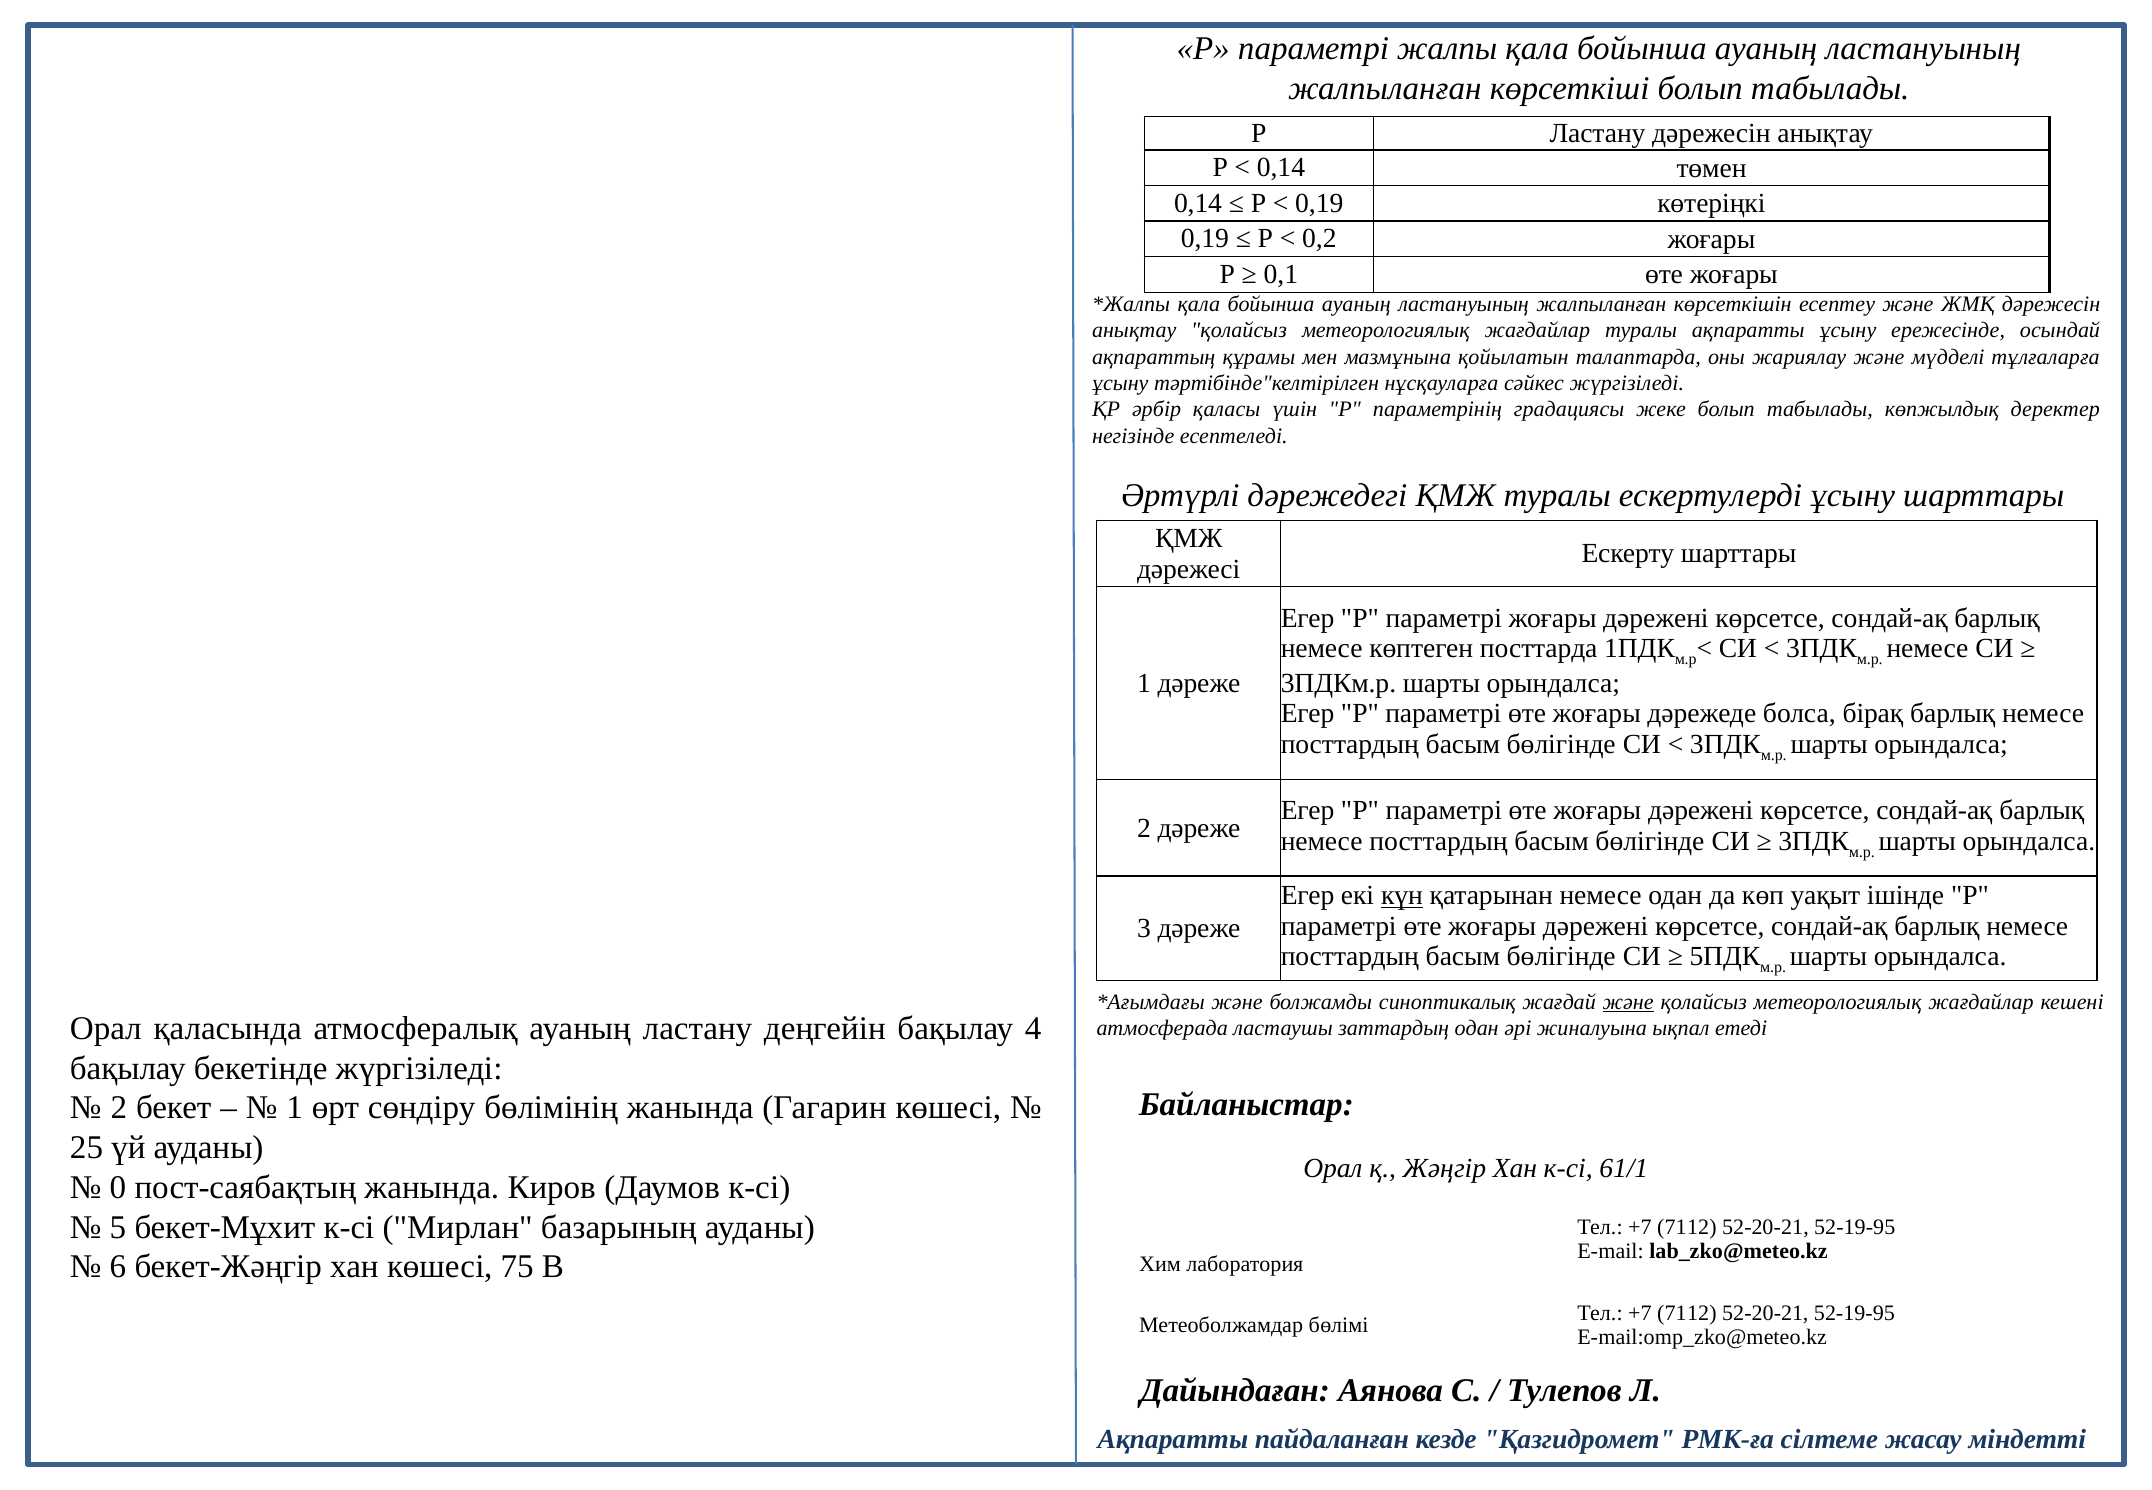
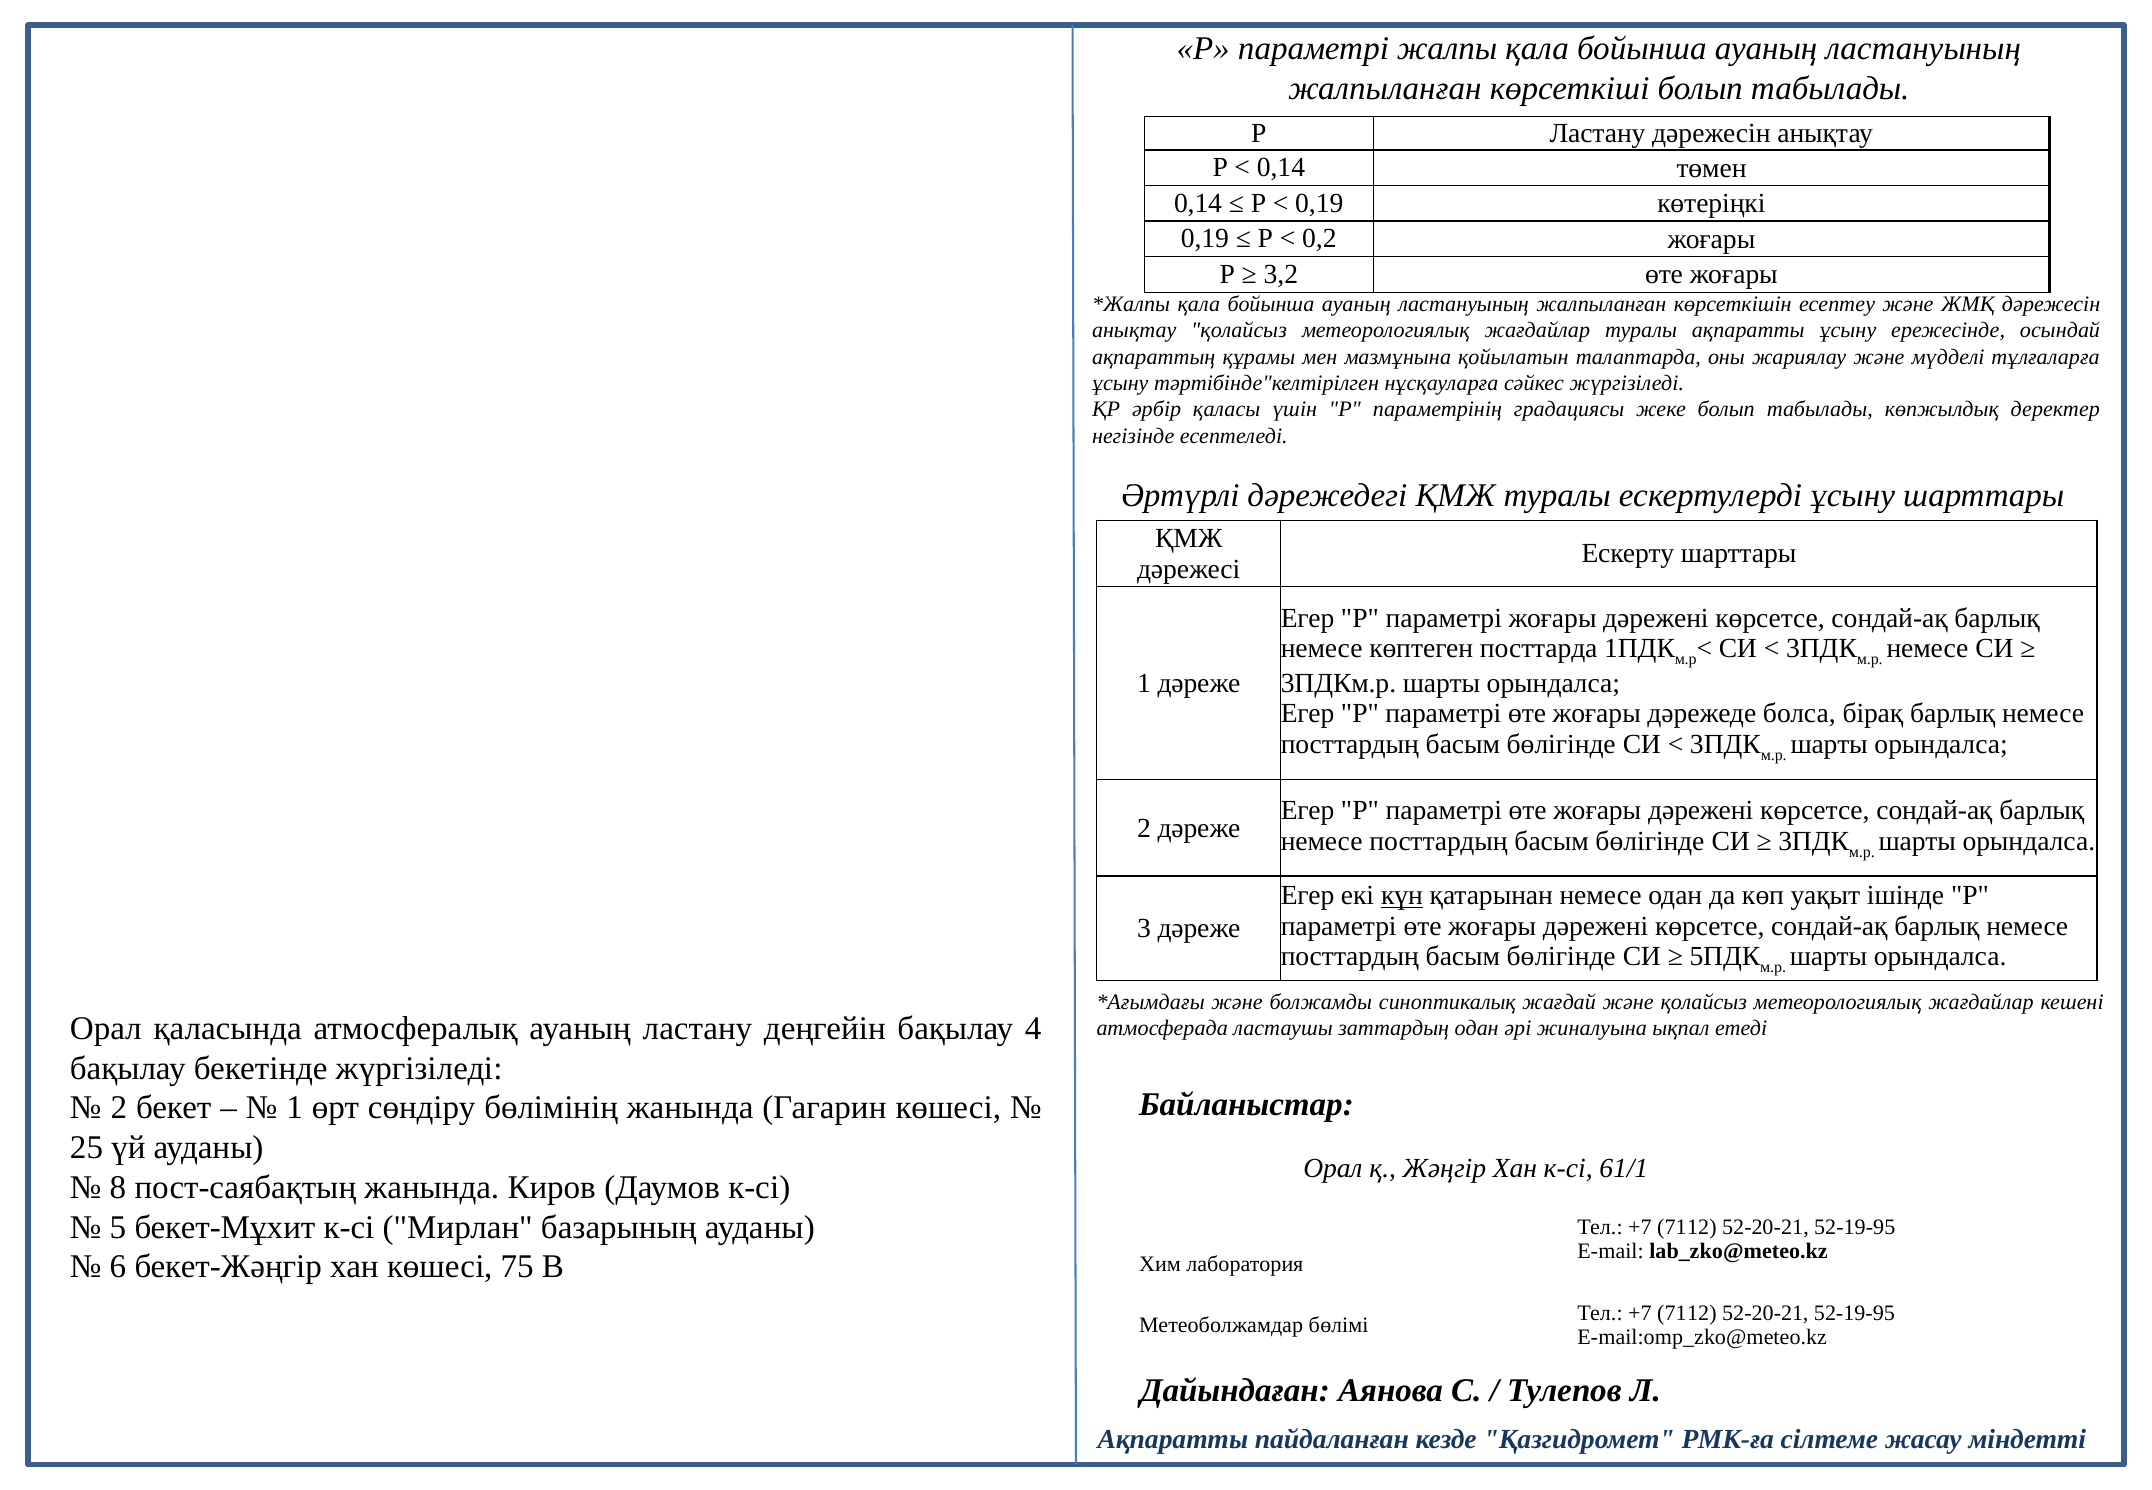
0,1: 0,1 -> 3,2 (1281, 274)
және underline: present -> none (1628, 1002)
0: 0 -> 8 (118, 1187)
